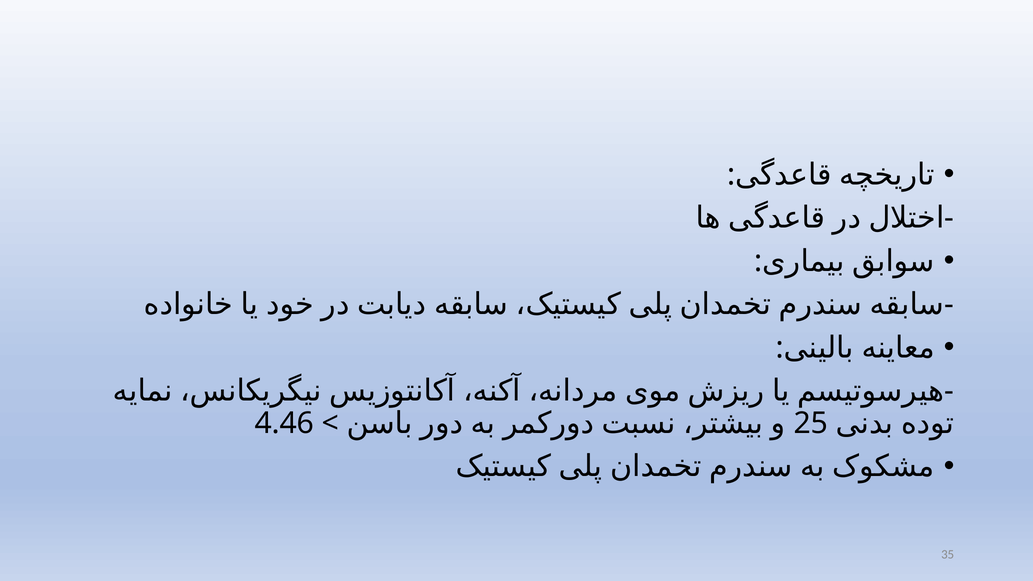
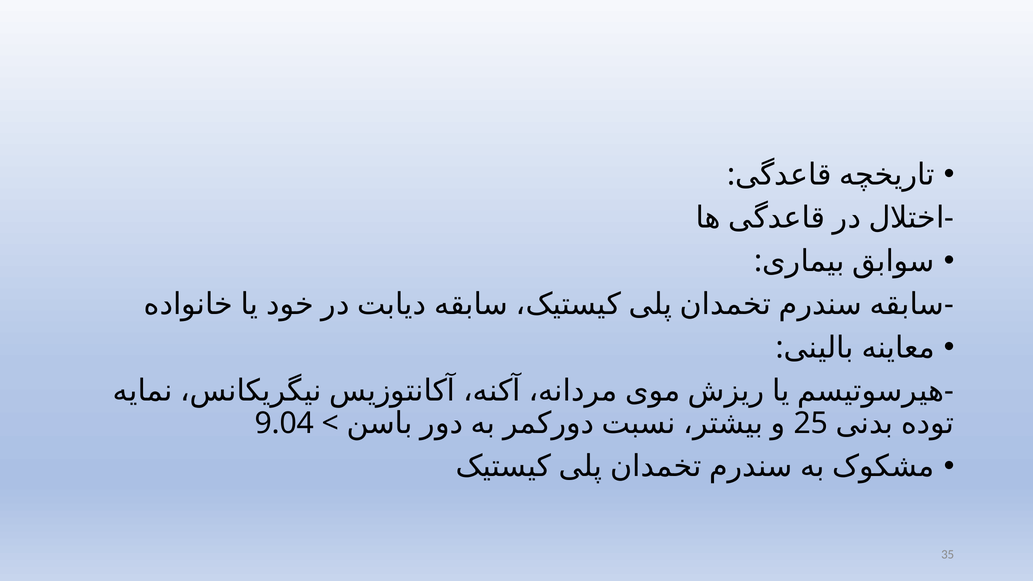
4.46: 4.46 -> 9.04 (284, 423)
